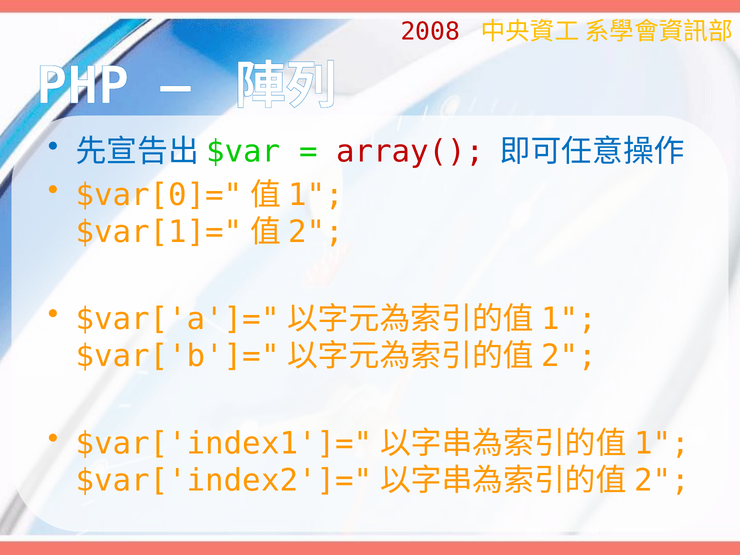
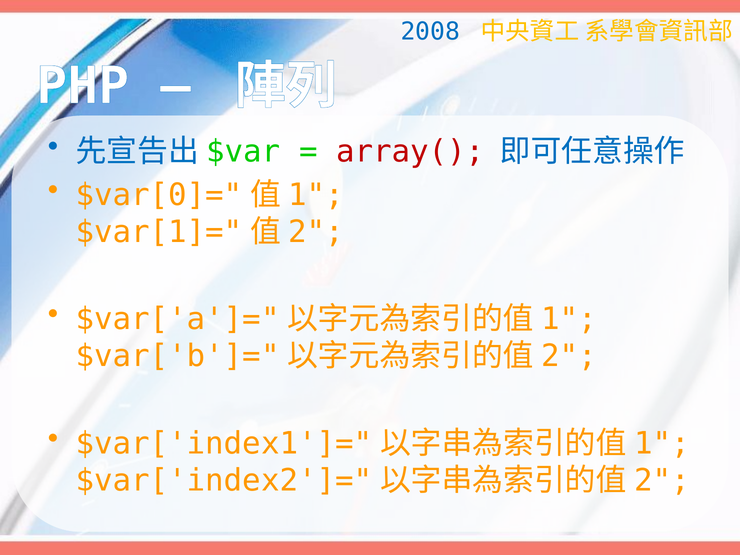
2008 colour: red -> blue (430, 32)
